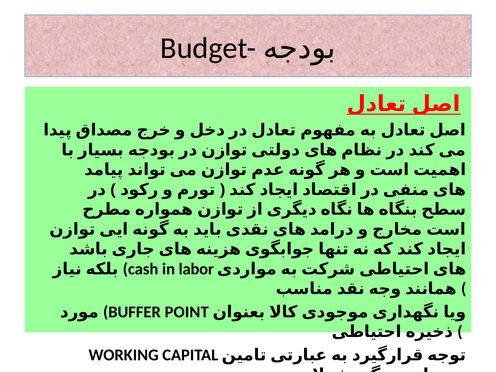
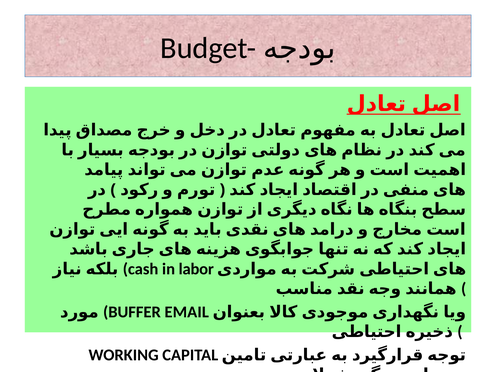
POINT: POINT -> EMAIL (187, 312)
